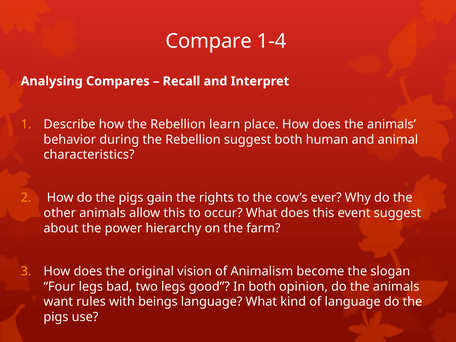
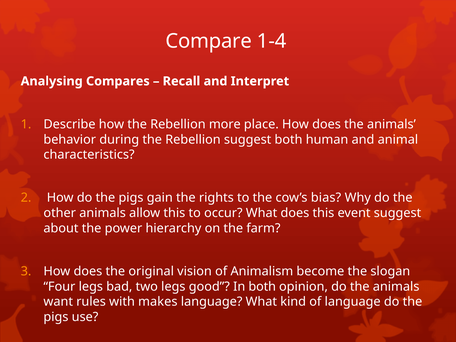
learn: learn -> more (225, 124)
ever: ever -> bias (326, 198)
beings: beings -> makes (158, 302)
